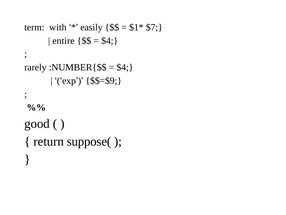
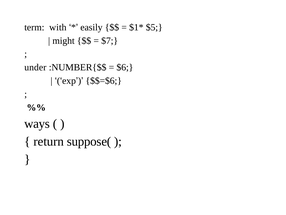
$7: $7 -> $5 (154, 27)
entire: entire -> might (64, 41)
$4: $4 -> $7 (110, 41)
rarely: rarely -> under (35, 67)
$4: $4 -> $6 (125, 67)
$$=$9: $$=$9 -> $$=$6 (104, 81)
good: good -> ways (37, 123)
